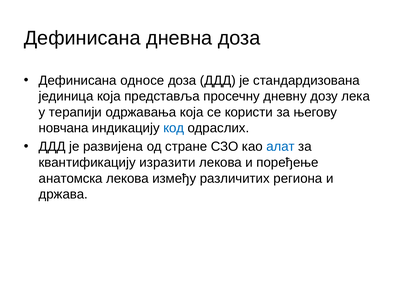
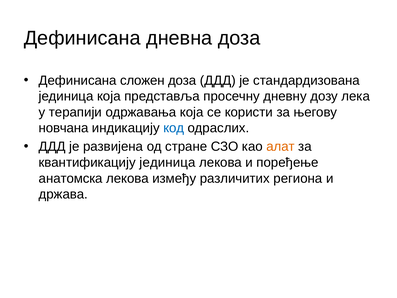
односе: односе -> сложен (142, 80)
алат colour: blue -> orange (281, 146)
квантификацију изразити: изразити -> јединица (167, 162)
